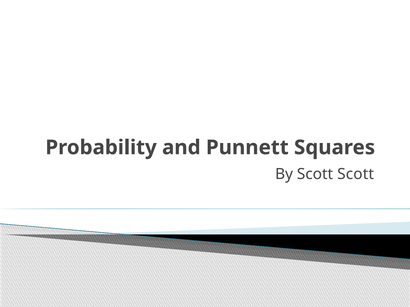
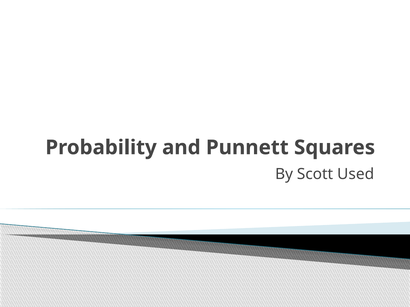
Scott Scott: Scott -> Used (356, 174)
